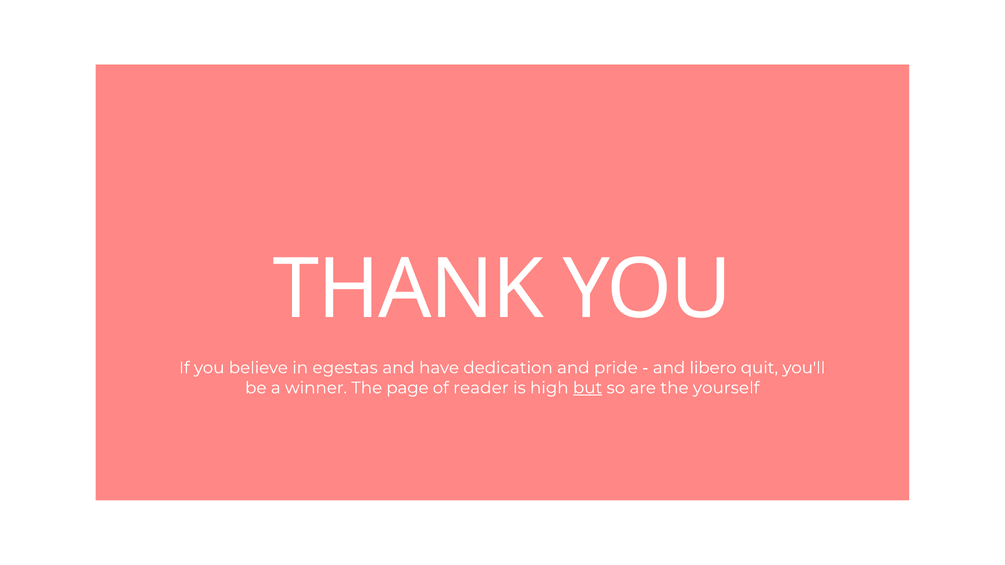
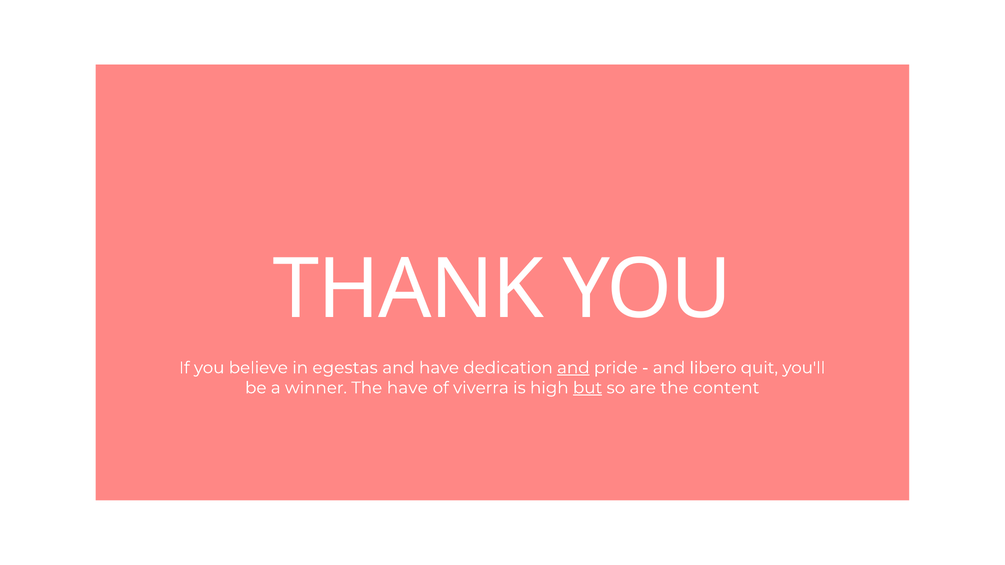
and underline: none -> present (573, 368)
The page: page -> have (407, 388)
reader: reader -> viverra (481, 388)
yourself: yourself -> content (726, 388)
